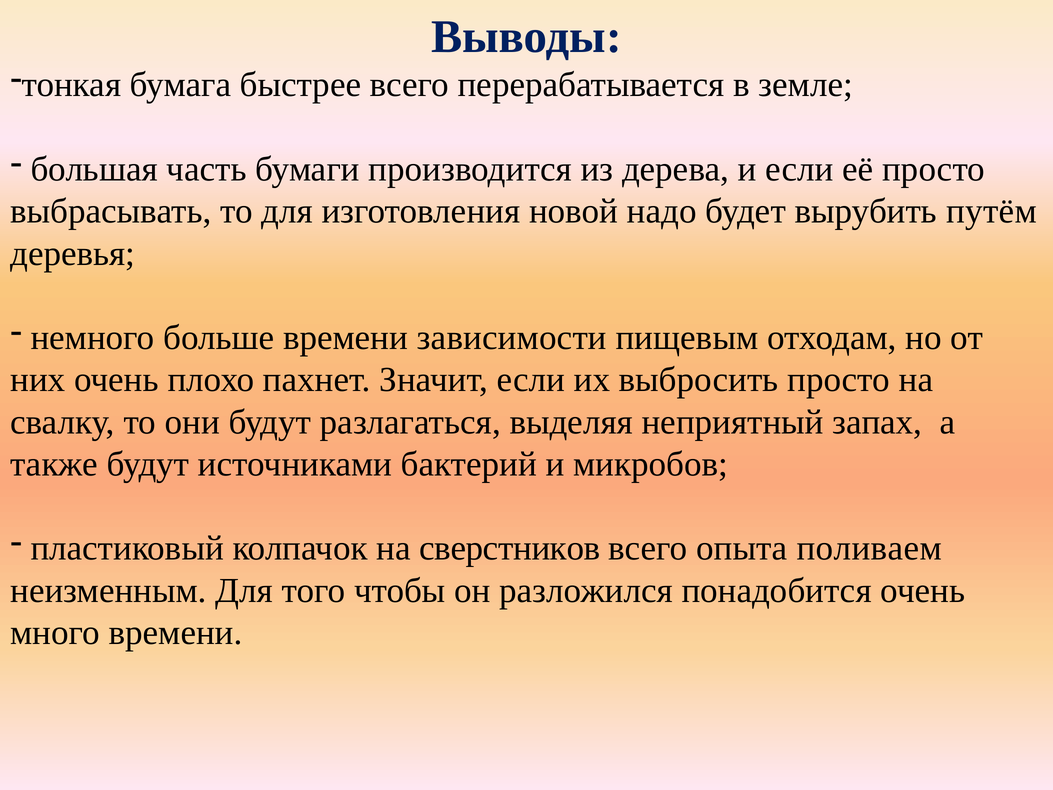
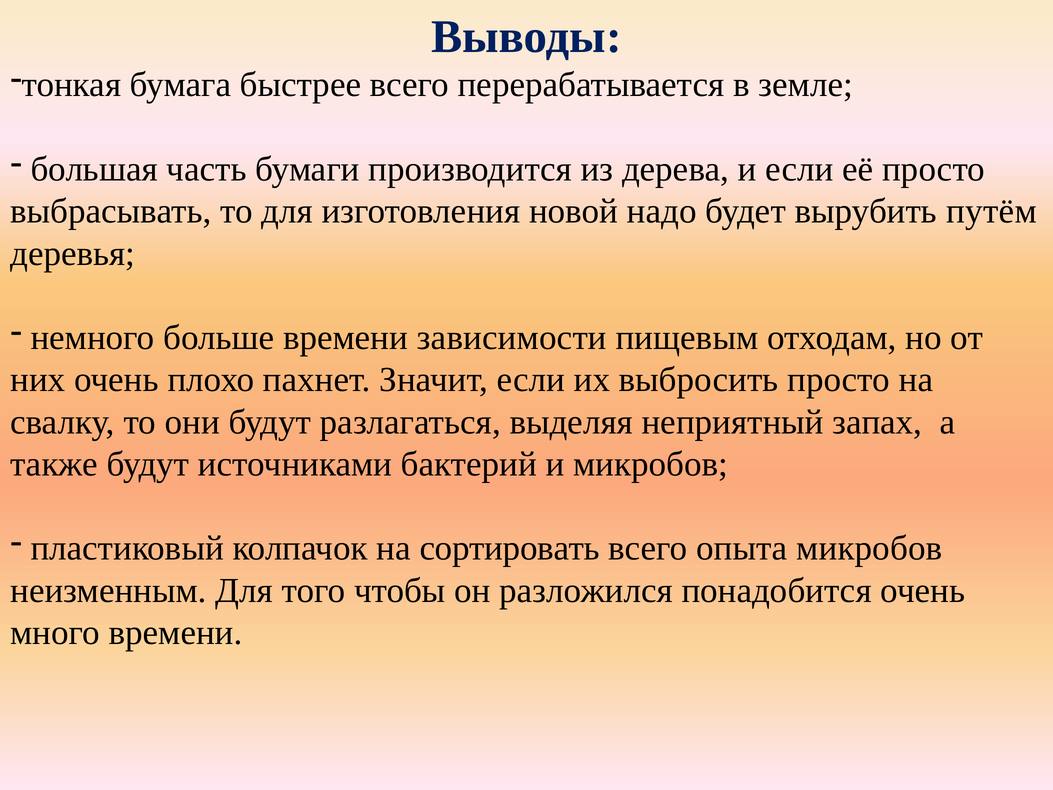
сверстников: сверстников -> сортировать (510, 548)
опыта поливаем: поливаем -> микробов (869, 548)
